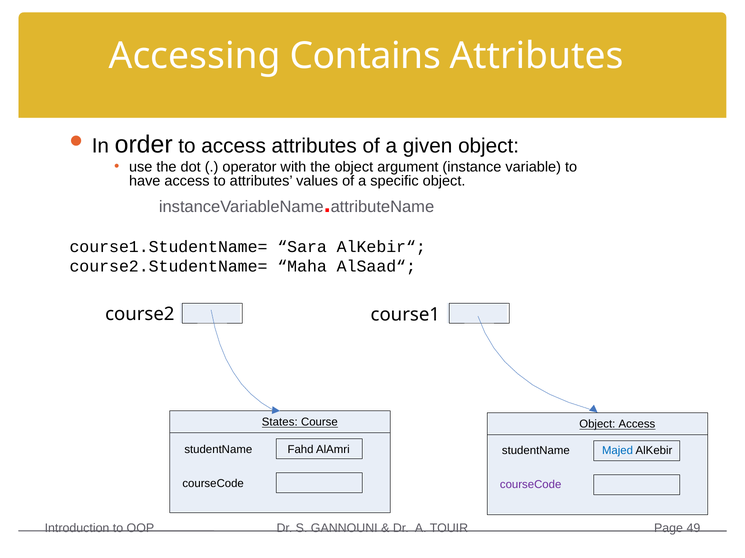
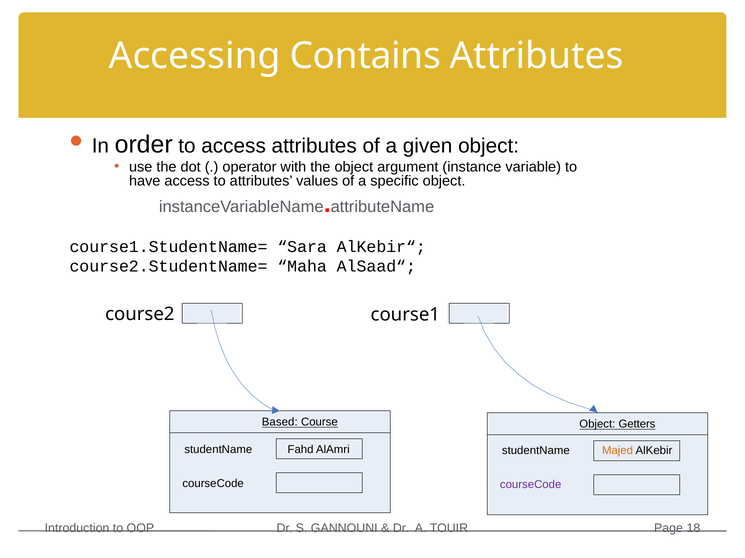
States: States -> Based (280, 423)
Object Access: Access -> Getters (637, 425)
Majed colour: blue -> orange (618, 451)
49: 49 -> 18 (693, 529)
